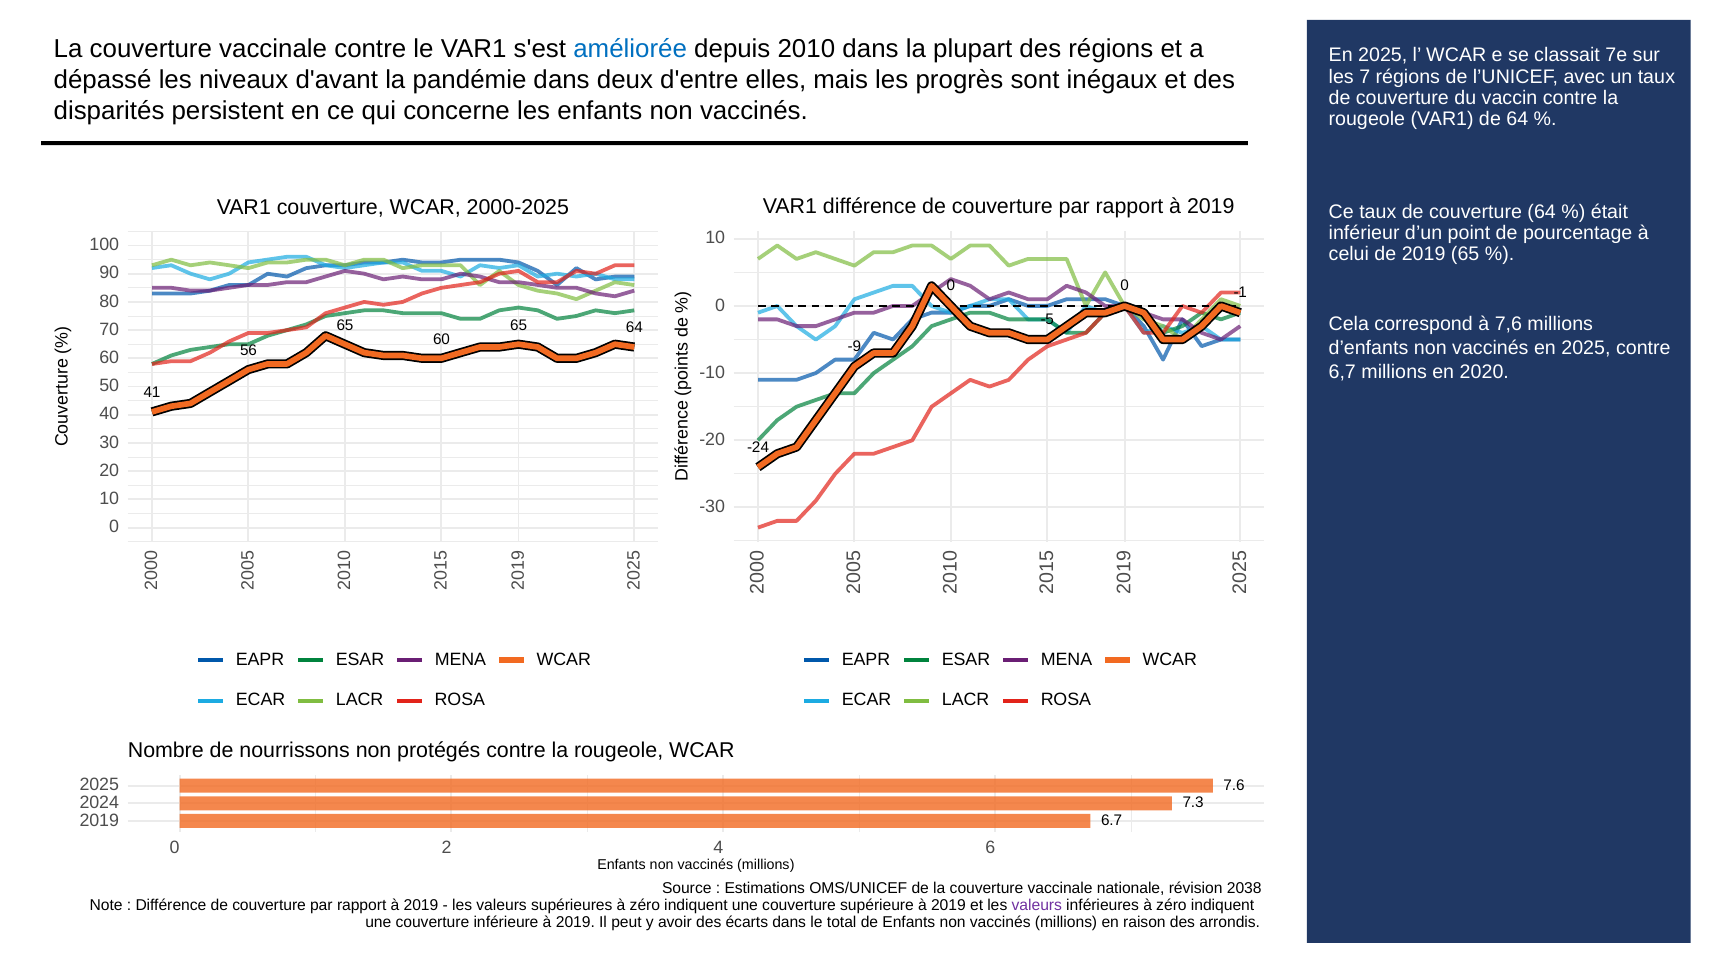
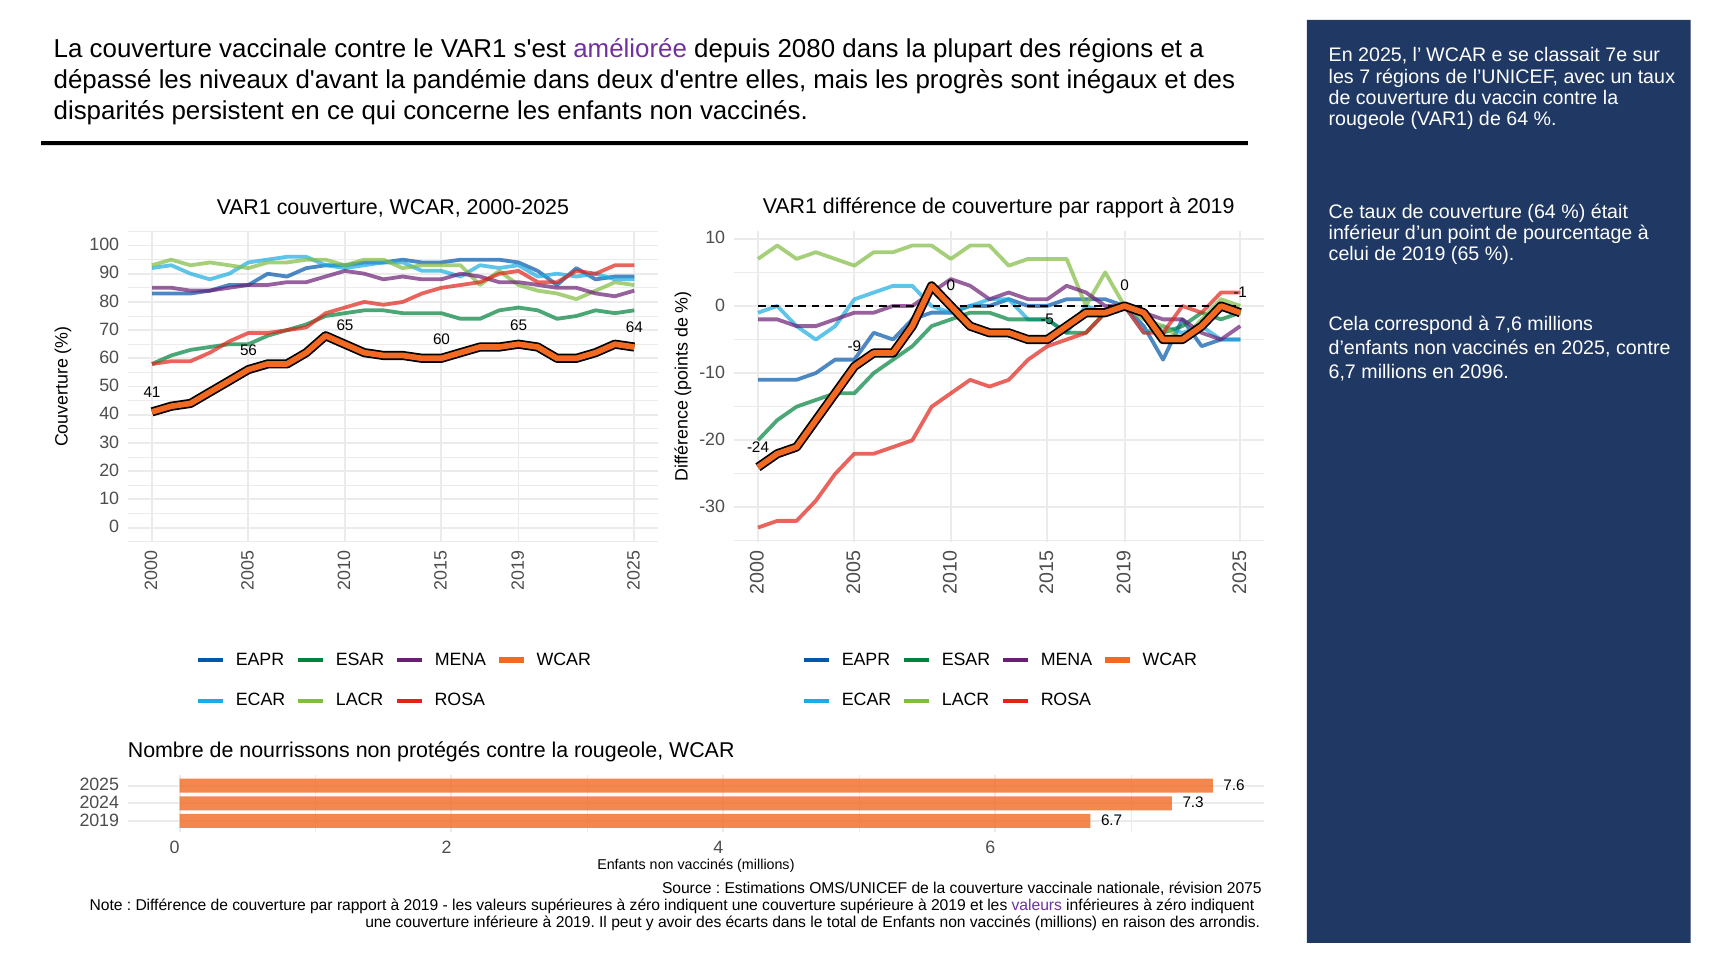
améliorée colour: blue -> purple (630, 49)
2010: 2010 -> 2080 (806, 49)
2020: 2020 -> 2096 (1484, 372)
2038: 2038 -> 2075 (1244, 889)
